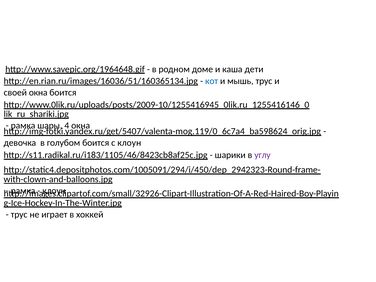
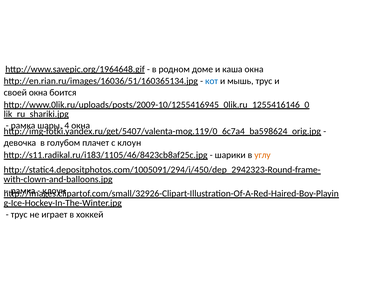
каша дети: дети -> окна (254, 69)
голубом боится: боится -> плачет (96, 143)
углу colour: purple -> orange (262, 155)
